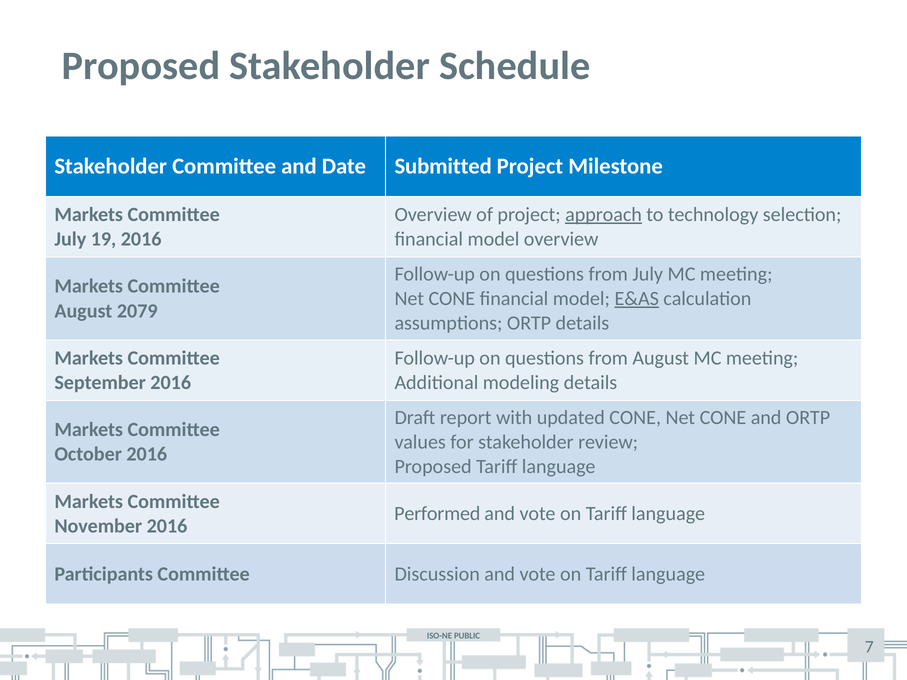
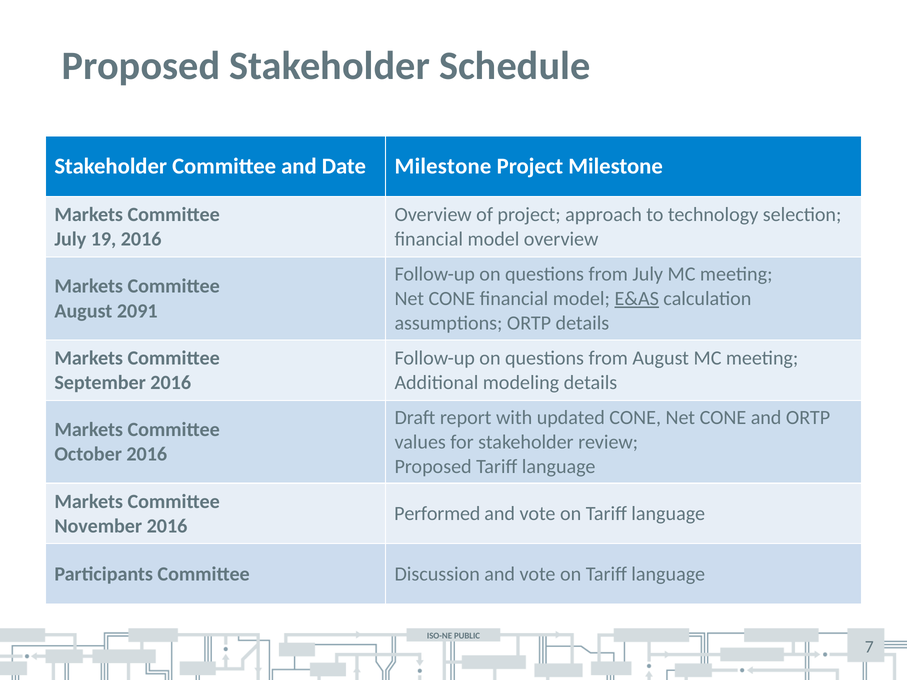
Date Submitted: Submitted -> Milestone (443, 167)
approach underline: present -> none (604, 215)
2079: 2079 -> 2091 (137, 311)
